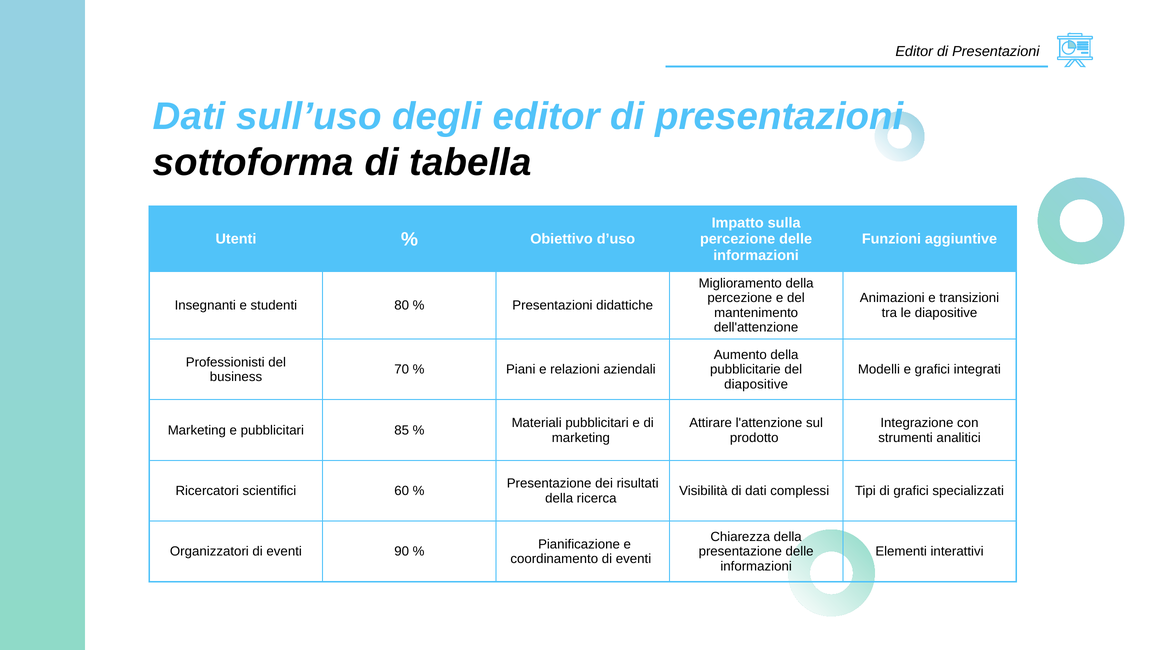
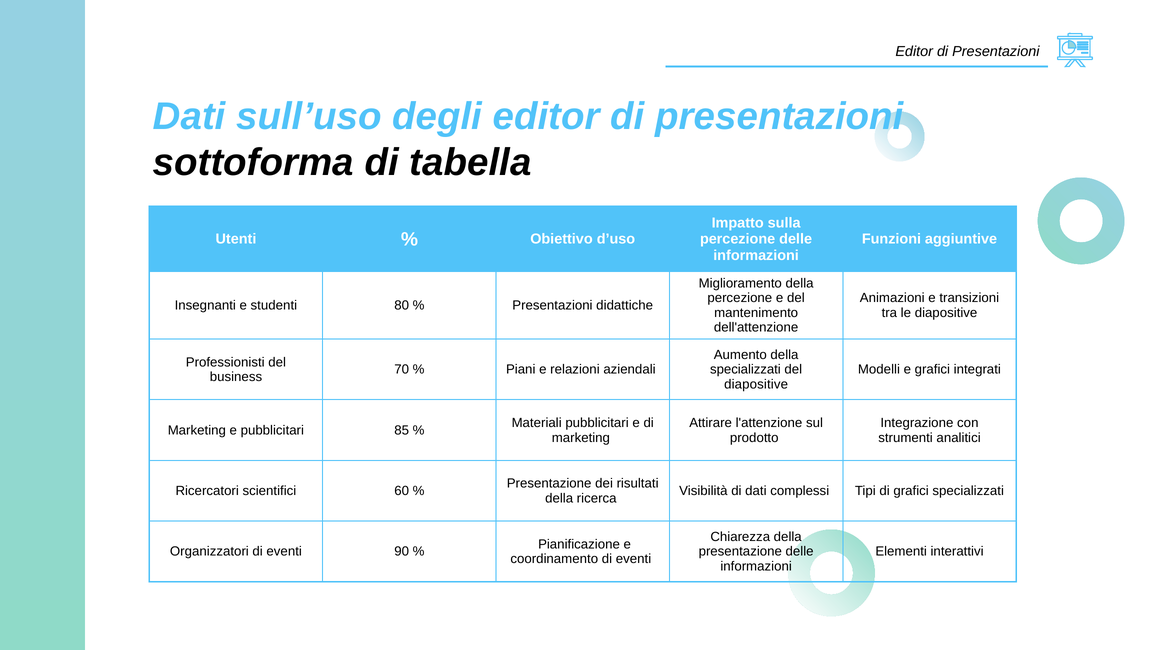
pubblicitarie: pubblicitarie -> specializzati (745, 369)
